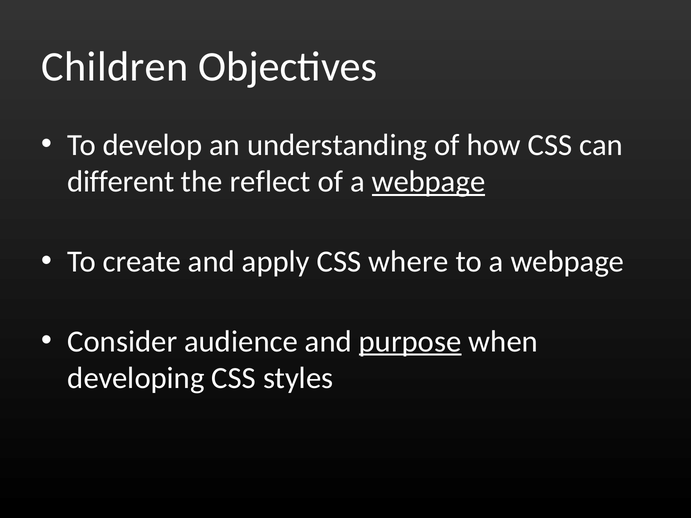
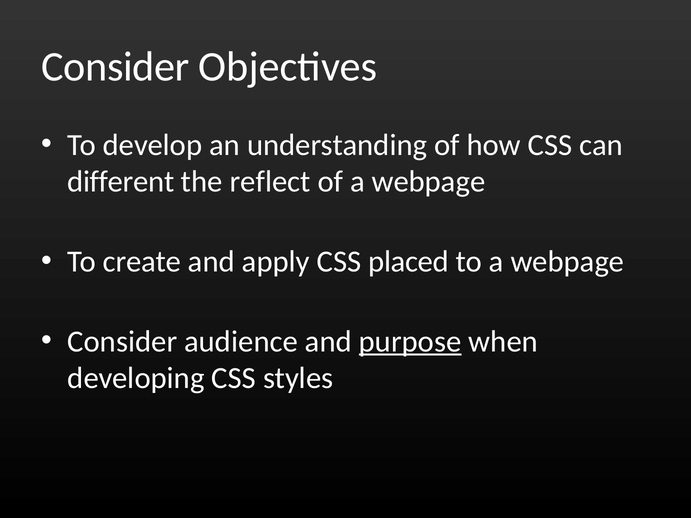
Children: Children -> Consider (115, 67)
webpage underline: present -> none (429, 182)
where: where -> placed (409, 262)
